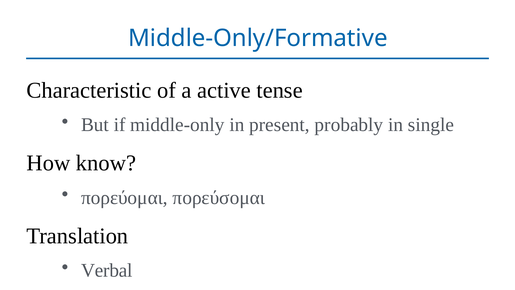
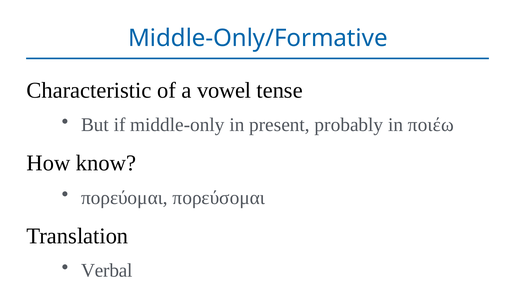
active: active -> vowel (224, 90)
single: single -> ποιέω (431, 125)
